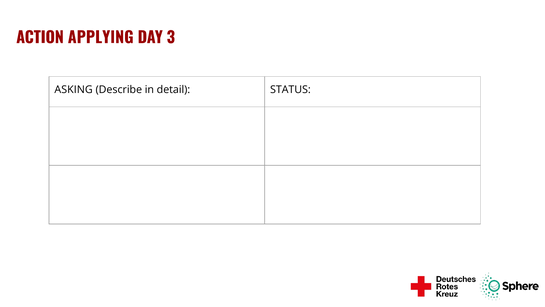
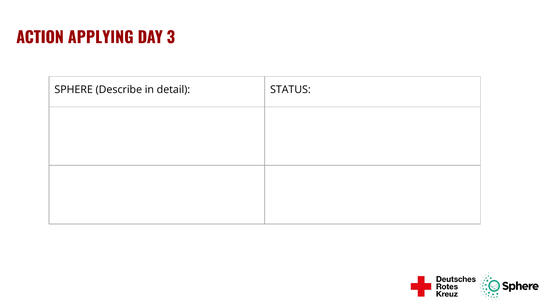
ASKING: ASKING -> SPHERE (74, 90)
